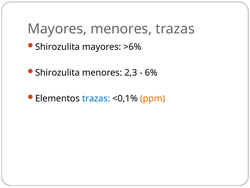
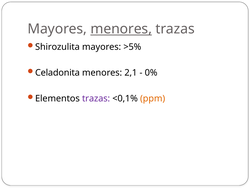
menores underline: none -> present (121, 29)
>6%: >6% -> >5% (132, 47)
Shirozulita: Shirozulita -> Celadonita (57, 73)
2,3: 2,3 -> 2,1 (131, 73)
6%: 6% -> 0% (151, 73)
trazas colour: blue -> purple (96, 98)
